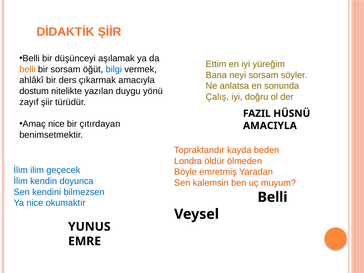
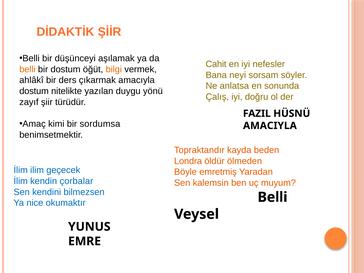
Ettim: Ettim -> Cahit (216, 64)
yüreğim: yüreğim -> nefesler (269, 64)
bir sorsam: sorsam -> dostum (66, 69)
bilgi colour: blue -> orange (114, 69)
Amaç nice: nice -> kimi (56, 124)
çıtırdayan: çıtırdayan -> sordumsa (100, 124)
doyunca: doyunca -> çorbalar (76, 181)
